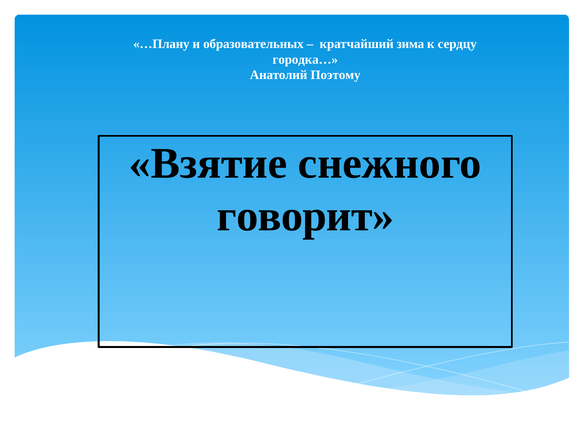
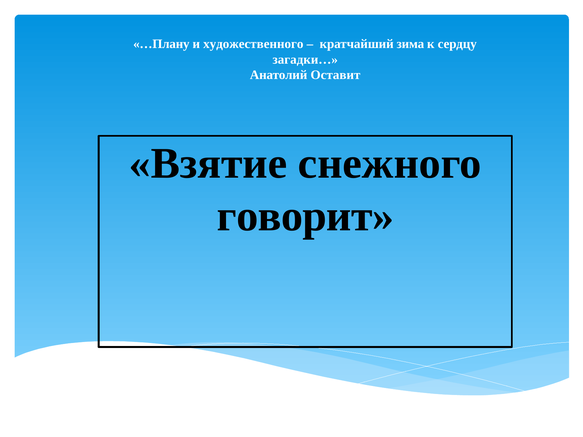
образовательных: образовательных -> художественного (253, 44)
городка…: городка… -> загадки… (305, 59)
Поэтому: Поэтому -> Оставит (335, 75)
